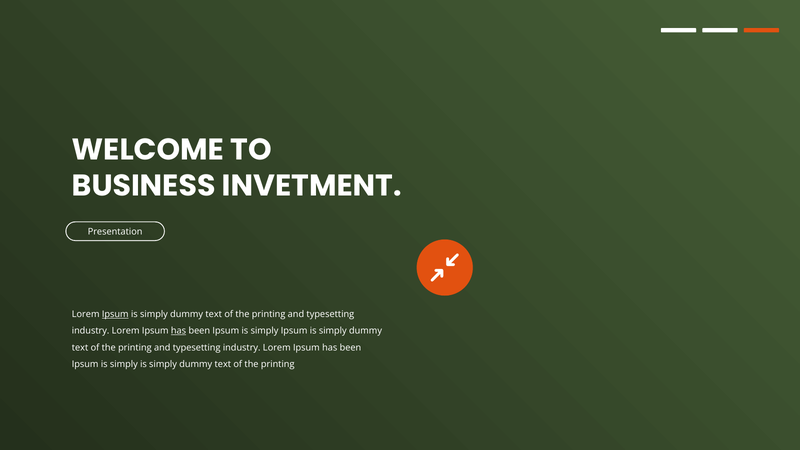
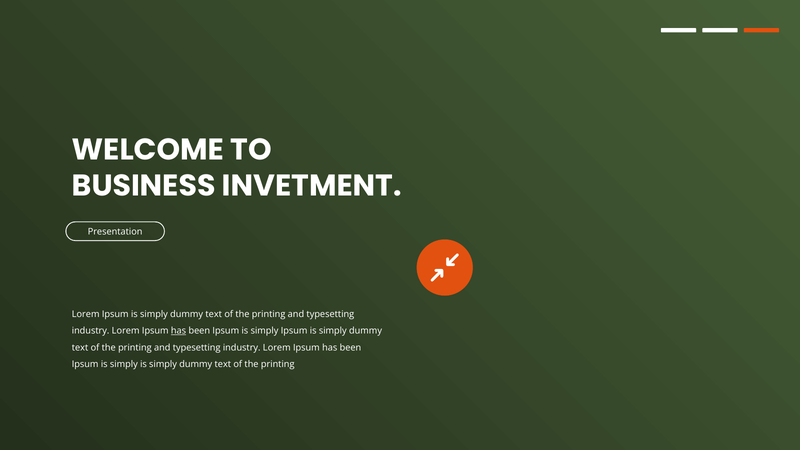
Ipsum underline: present -> none (115, 314)
